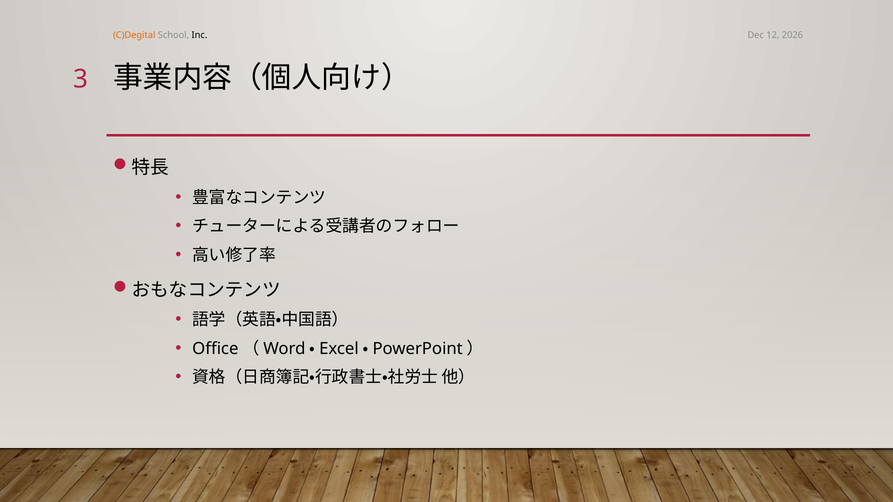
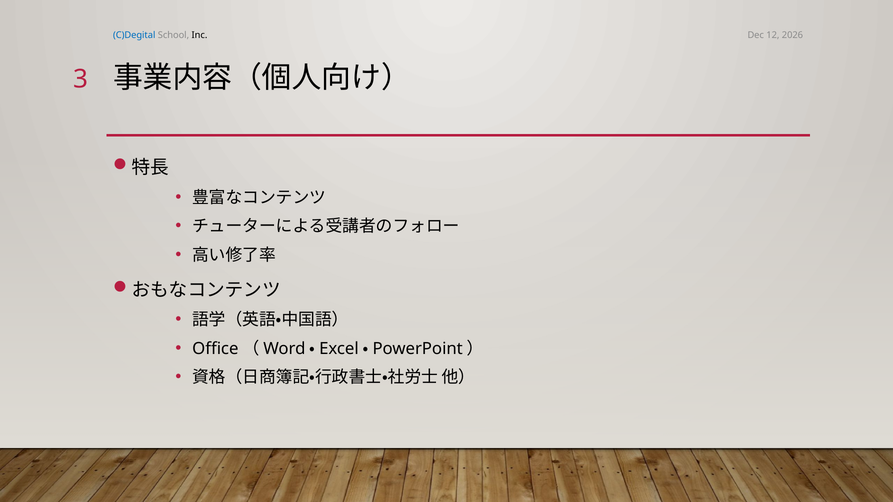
C)Degital colour: orange -> blue (134, 35)
